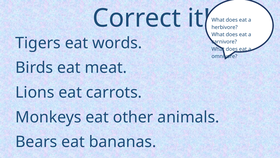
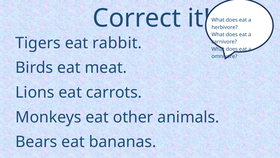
words: words -> rabbit (117, 43)
